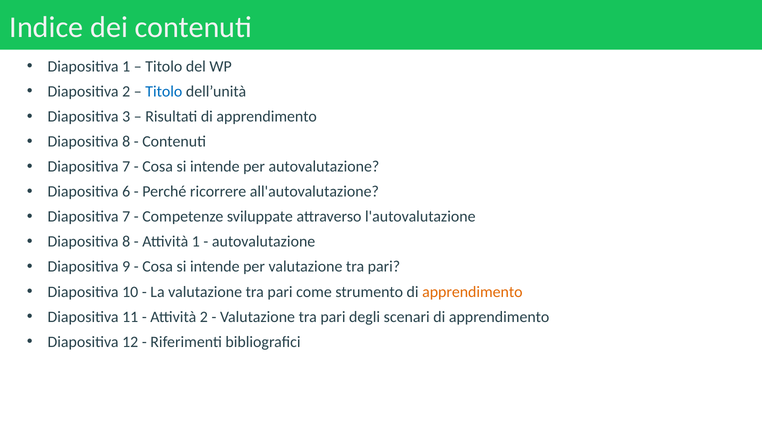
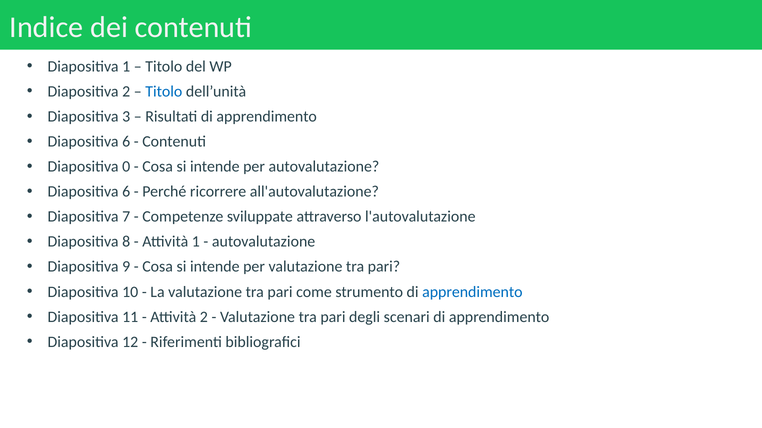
8: 8 -> 6 (126, 142)
7: 7 -> 0 (126, 167)
apprendimento colour: orange -> blue (472, 292)
